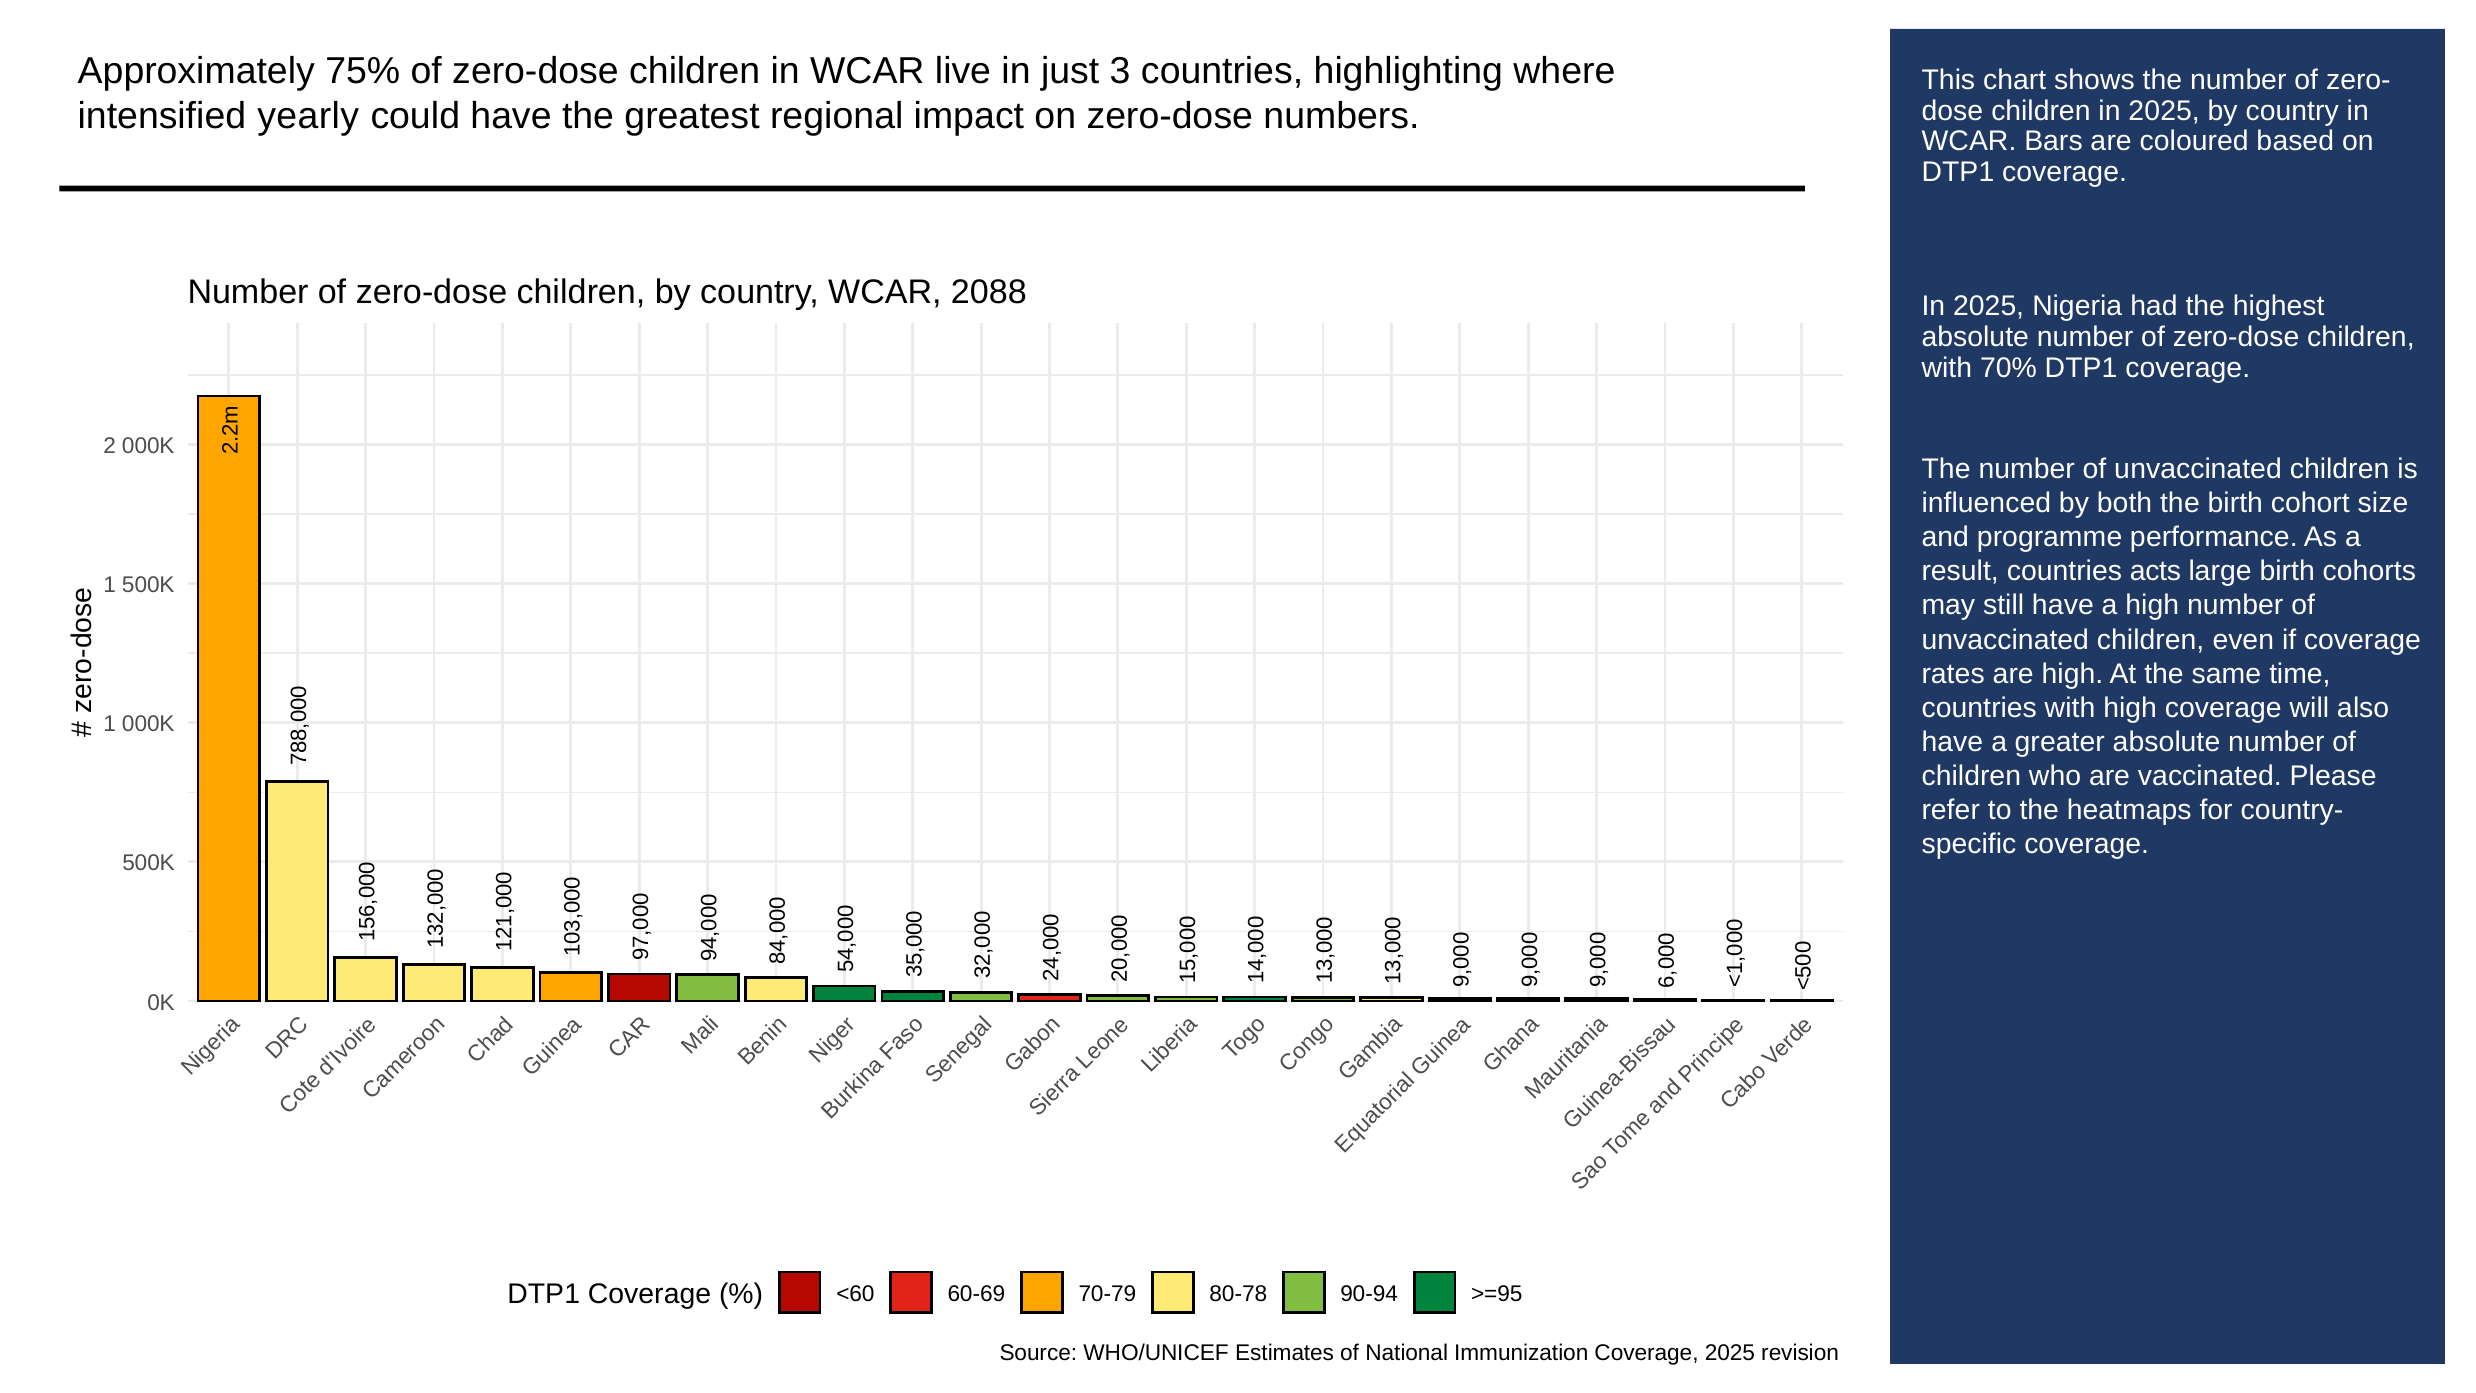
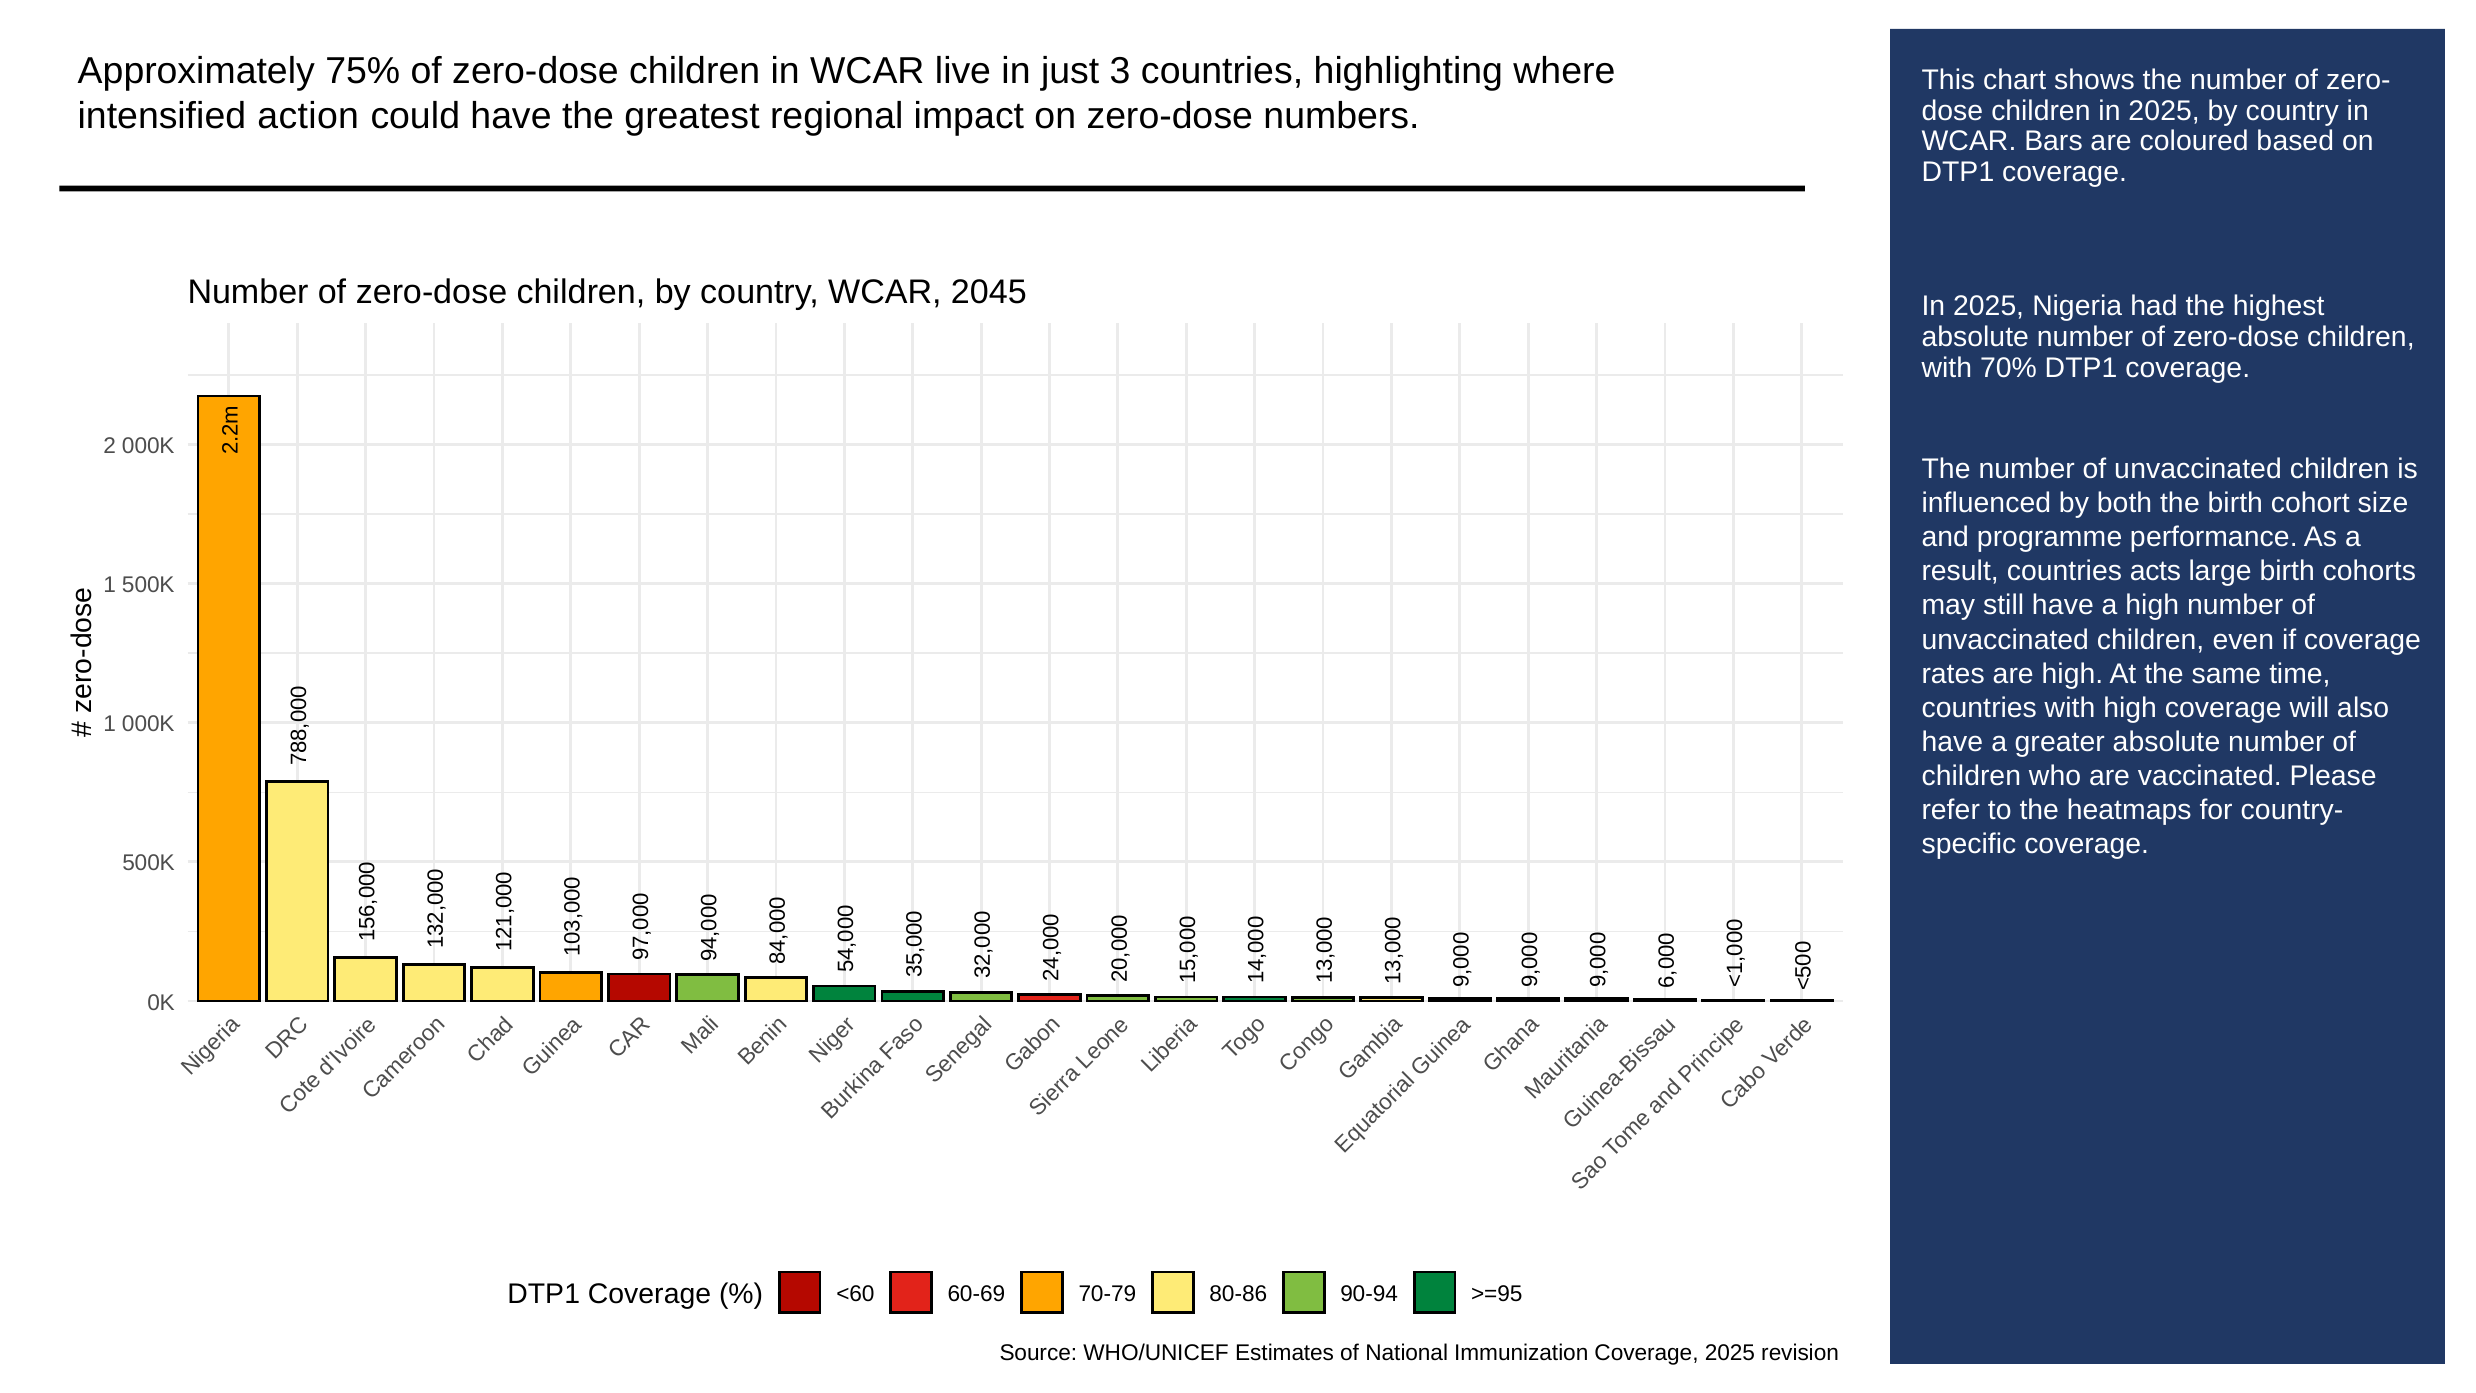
yearly: yearly -> action (308, 116)
2088: 2088 -> 2045 (989, 292)
80-78: 80-78 -> 80-86 (1238, 1294)
